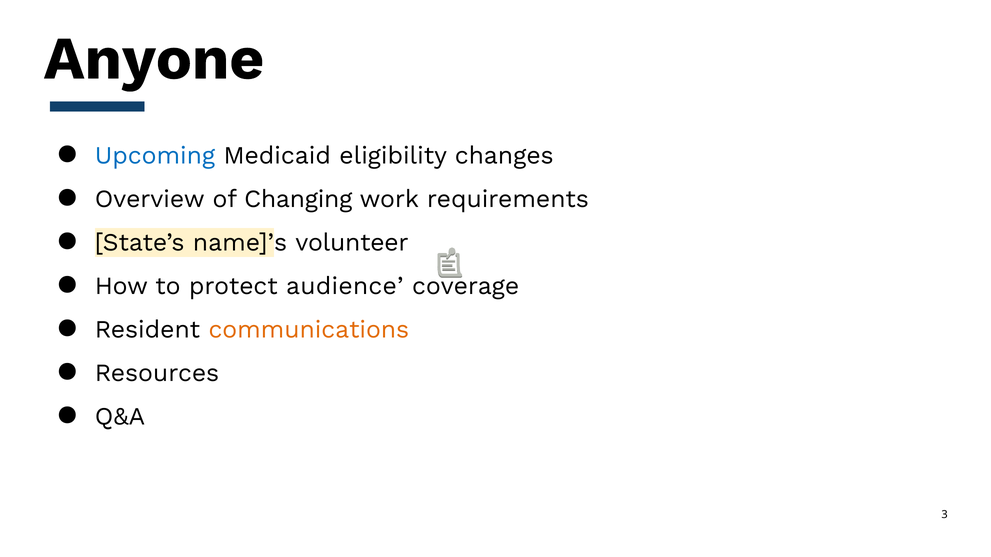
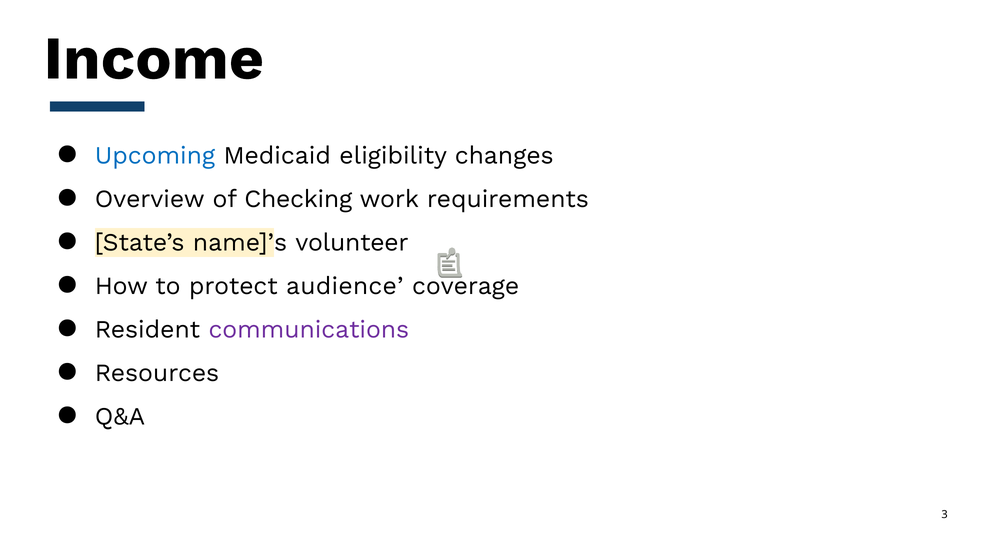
Anyone: Anyone -> Income (154, 59)
Changing: Changing -> Checking (298, 199)
communications colour: orange -> purple (309, 330)
